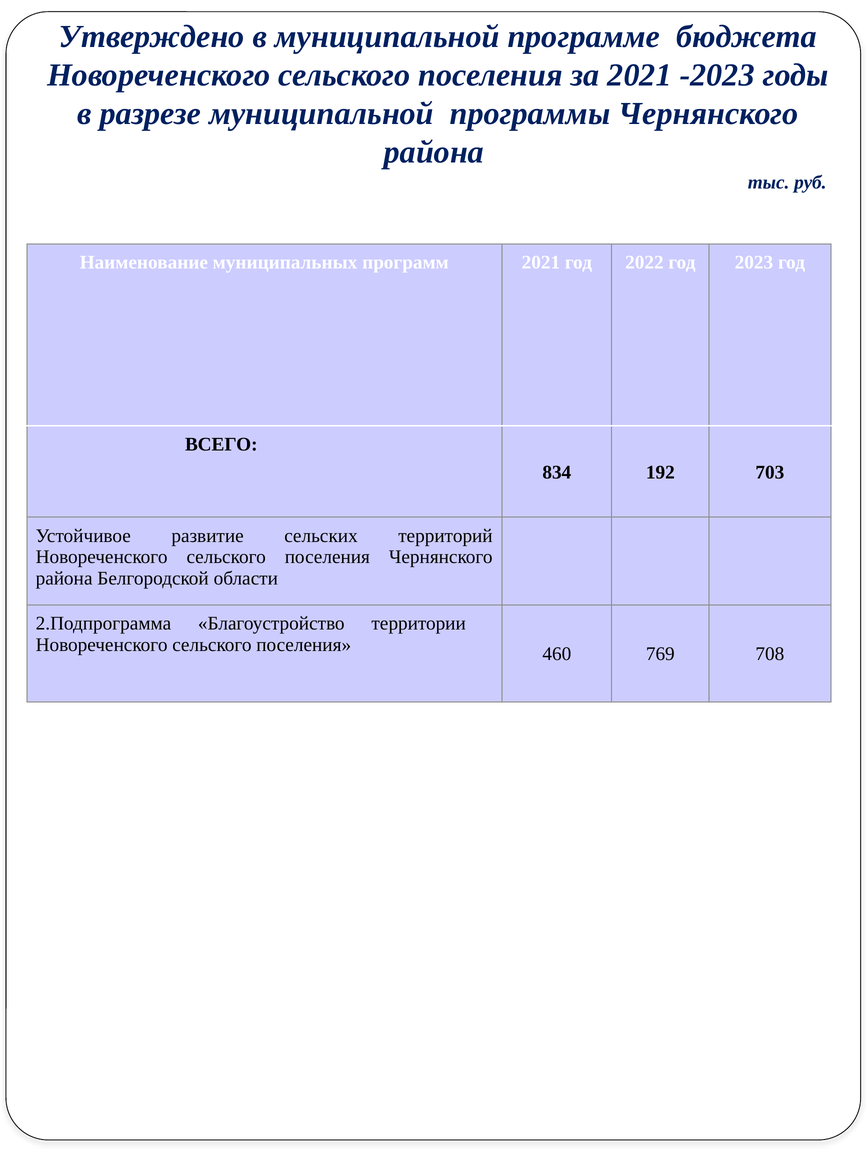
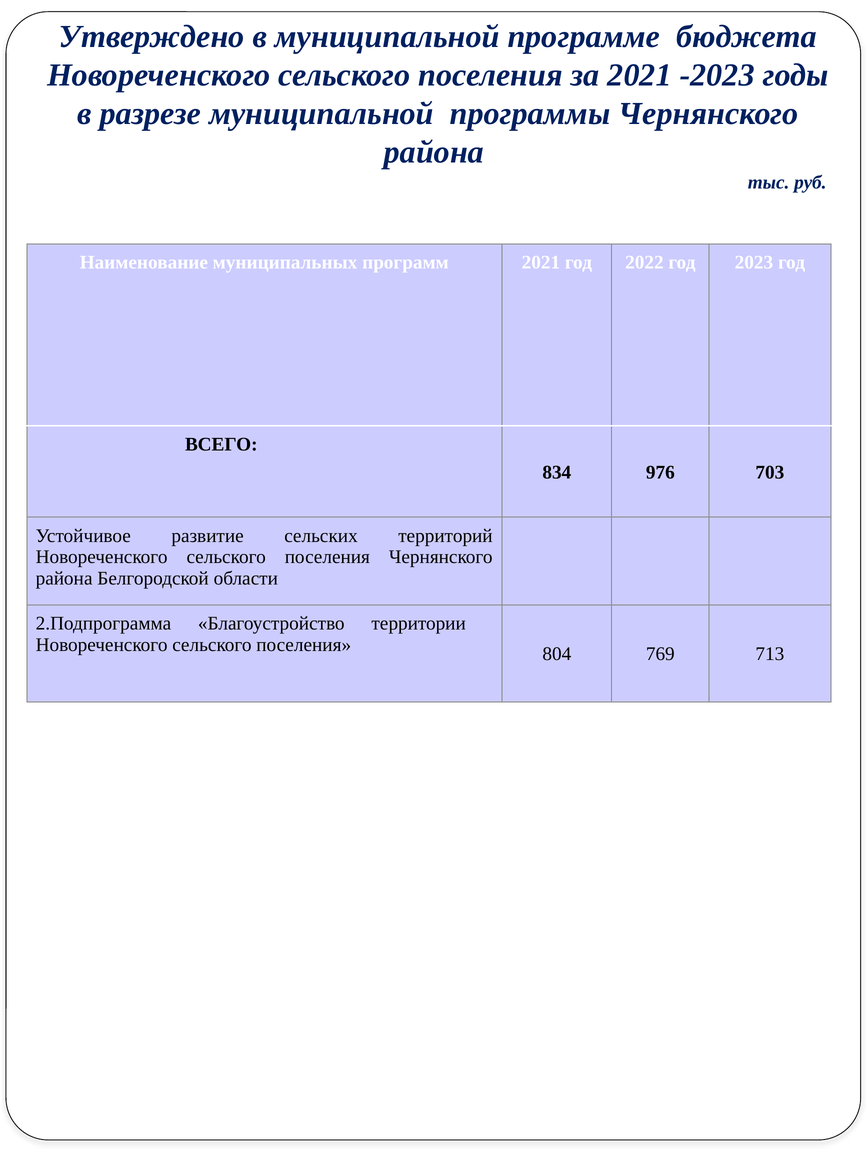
192: 192 -> 976 (660, 472)
460: 460 -> 804 (557, 654)
708: 708 -> 713 (770, 654)
